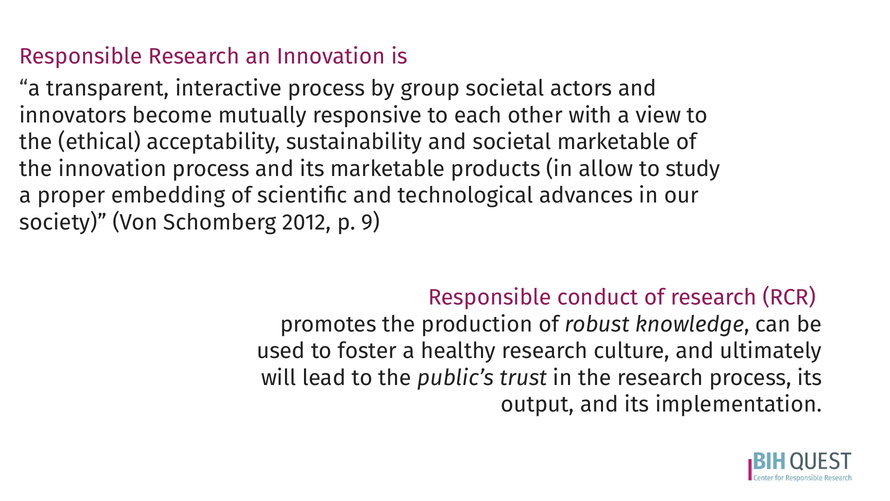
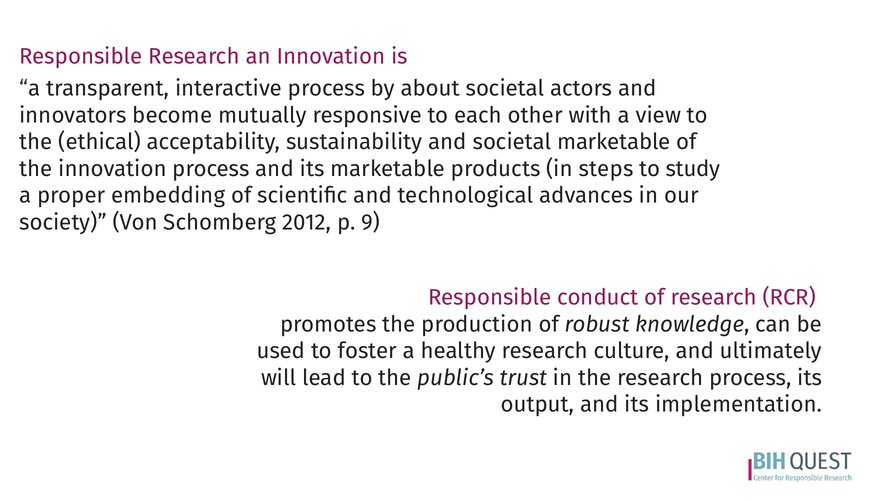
group: group -> about (430, 89)
allow: allow -> steps (606, 169)
